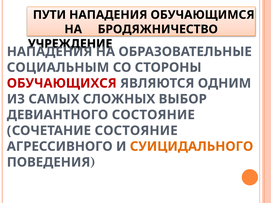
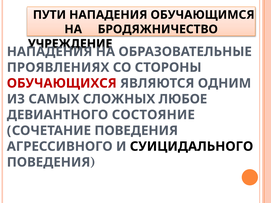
СОЦИАЛЬНЫМ: СОЦИАЛЬНЫМ -> ПРОЯВЛЕНИЯХ (58, 68)
ВЫБОР: ВЫБОР -> ЛЮБОЕ (183, 99)
СОЧЕТАНИЕ СОСТОЯНИЕ: СОСТОЯНИЕ -> ПОВЕДЕНИЯ (136, 131)
СУИЦИДАЛЬНОГО colour: orange -> black (192, 147)
